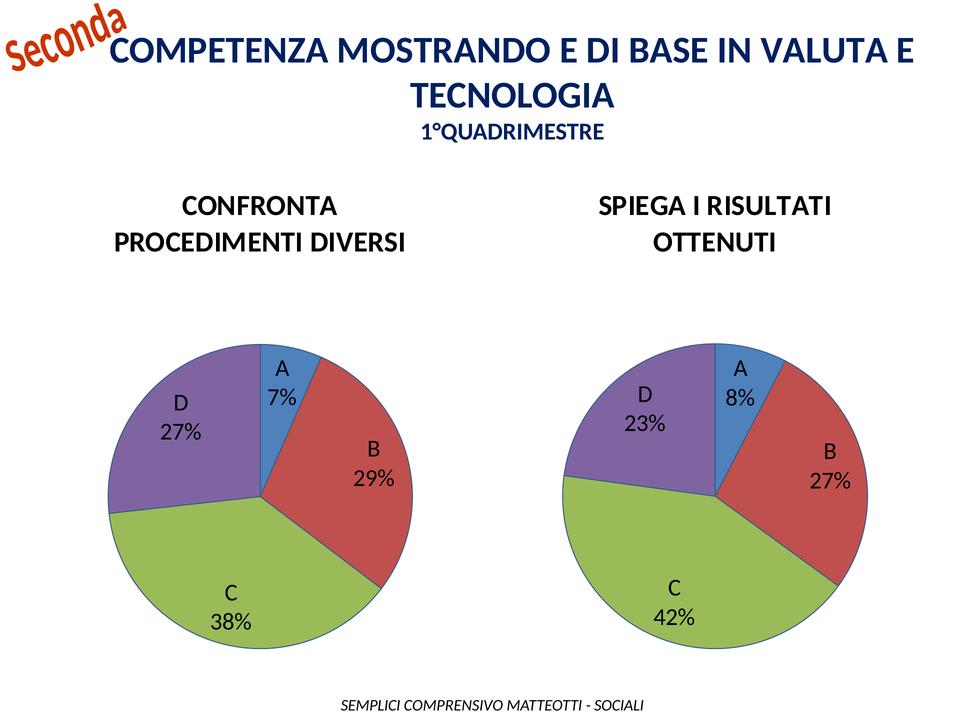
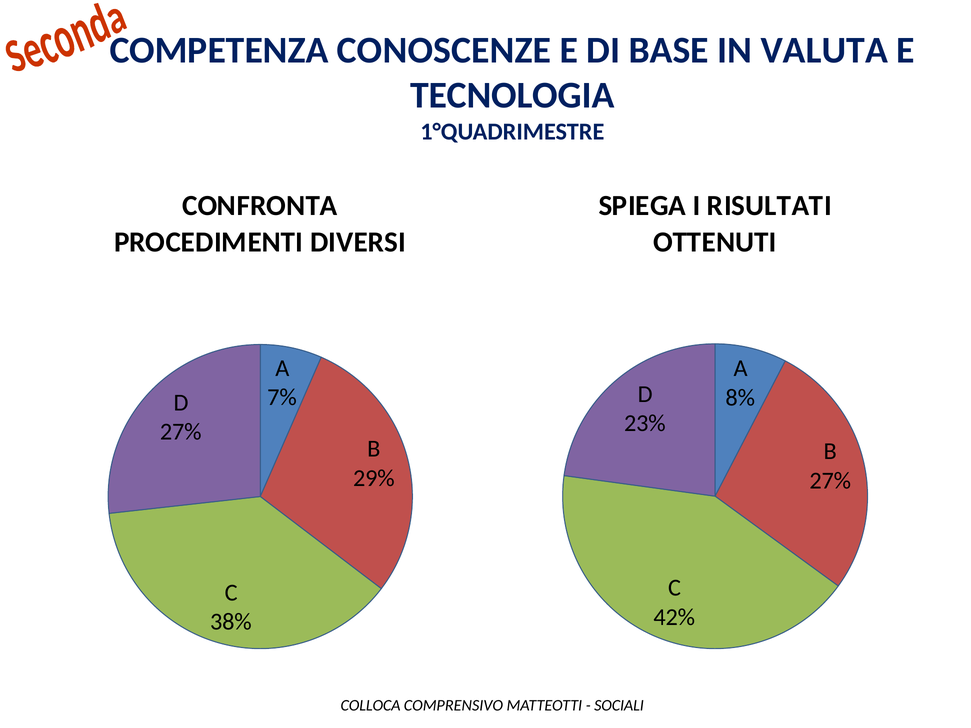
MOSTRANDO: MOSTRANDO -> CONOSCENZE (444, 50)
SEMPLICI: SEMPLICI -> COLLOCA (371, 706)
